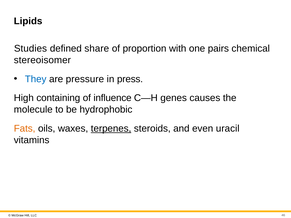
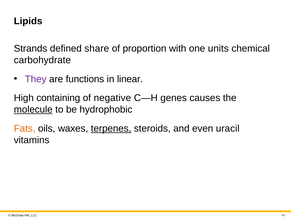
Studies: Studies -> Strands (31, 49)
pairs: pairs -> units (218, 49)
stereoisomer: stereoisomer -> carbohydrate (42, 60)
They colour: blue -> purple (36, 79)
pressure: pressure -> functions (85, 79)
press: press -> linear (130, 79)
influence: influence -> negative (112, 98)
molecule underline: none -> present (33, 110)
